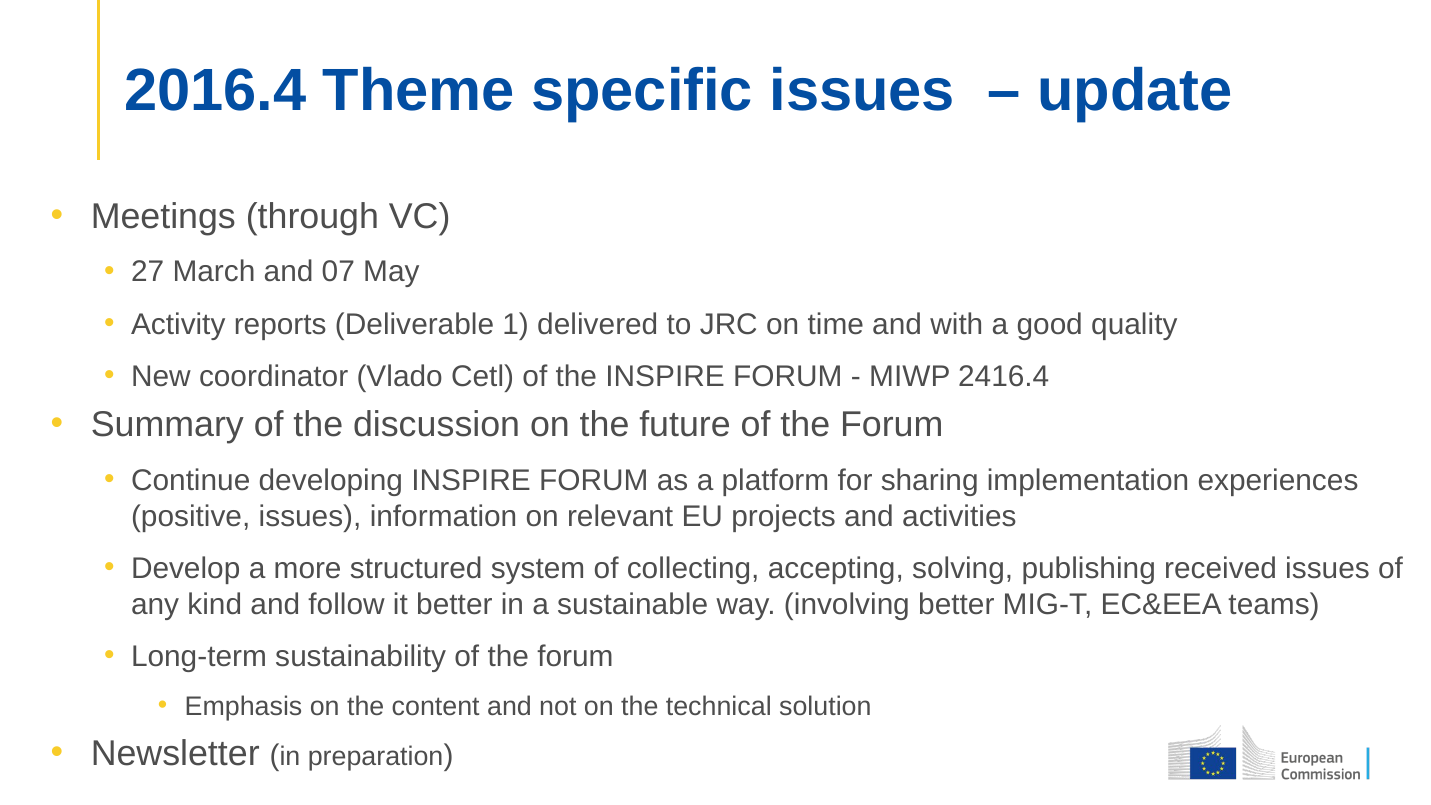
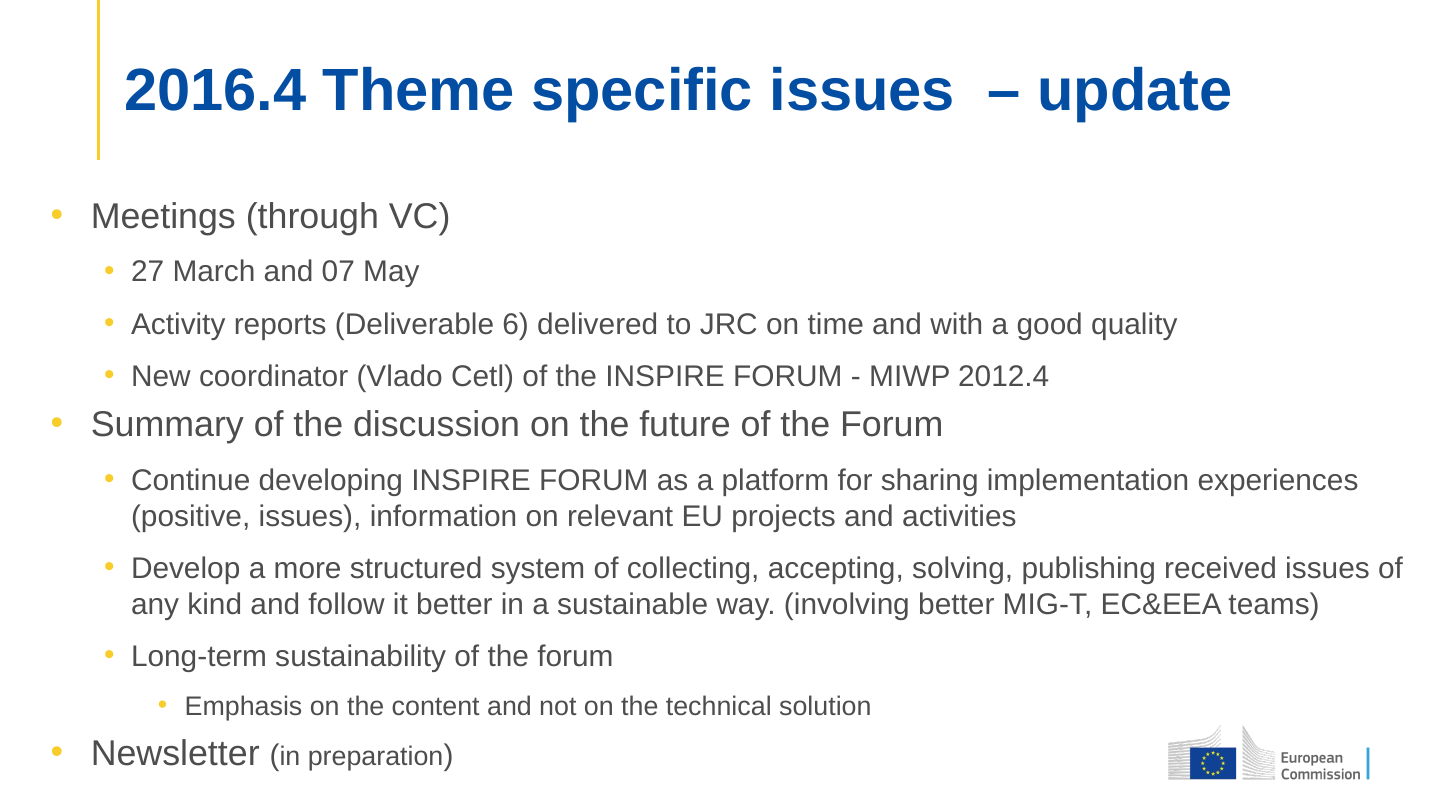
1: 1 -> 6 (516, 324)
2416.4: 2416.4 -> 2012.4 (1004, 376)
